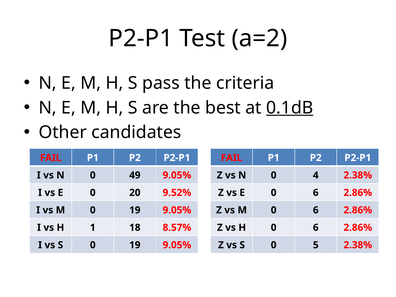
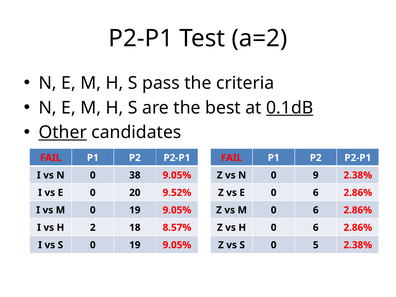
Other underline: none -> present (63, 132)
49: 49 -> 38 (135, 175)
4: 4 -> 9 (316, 175)
1: 1 -> 2 (93, 228)
